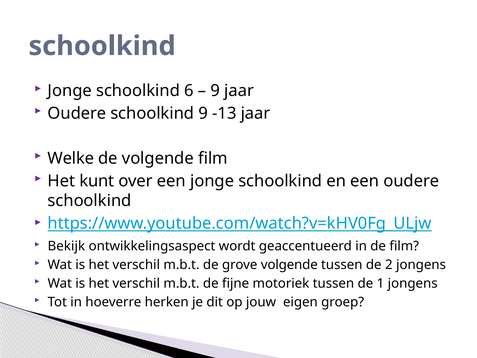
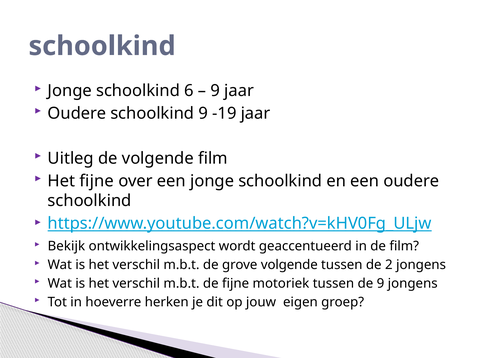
-13: -13 -> -19 (224, 113)
Welke: Welke -> Uitleg (71, 158)
Het kunt: kunt -> fijne (97, 181)
de 1: 1 -> 9 (380, 283)
